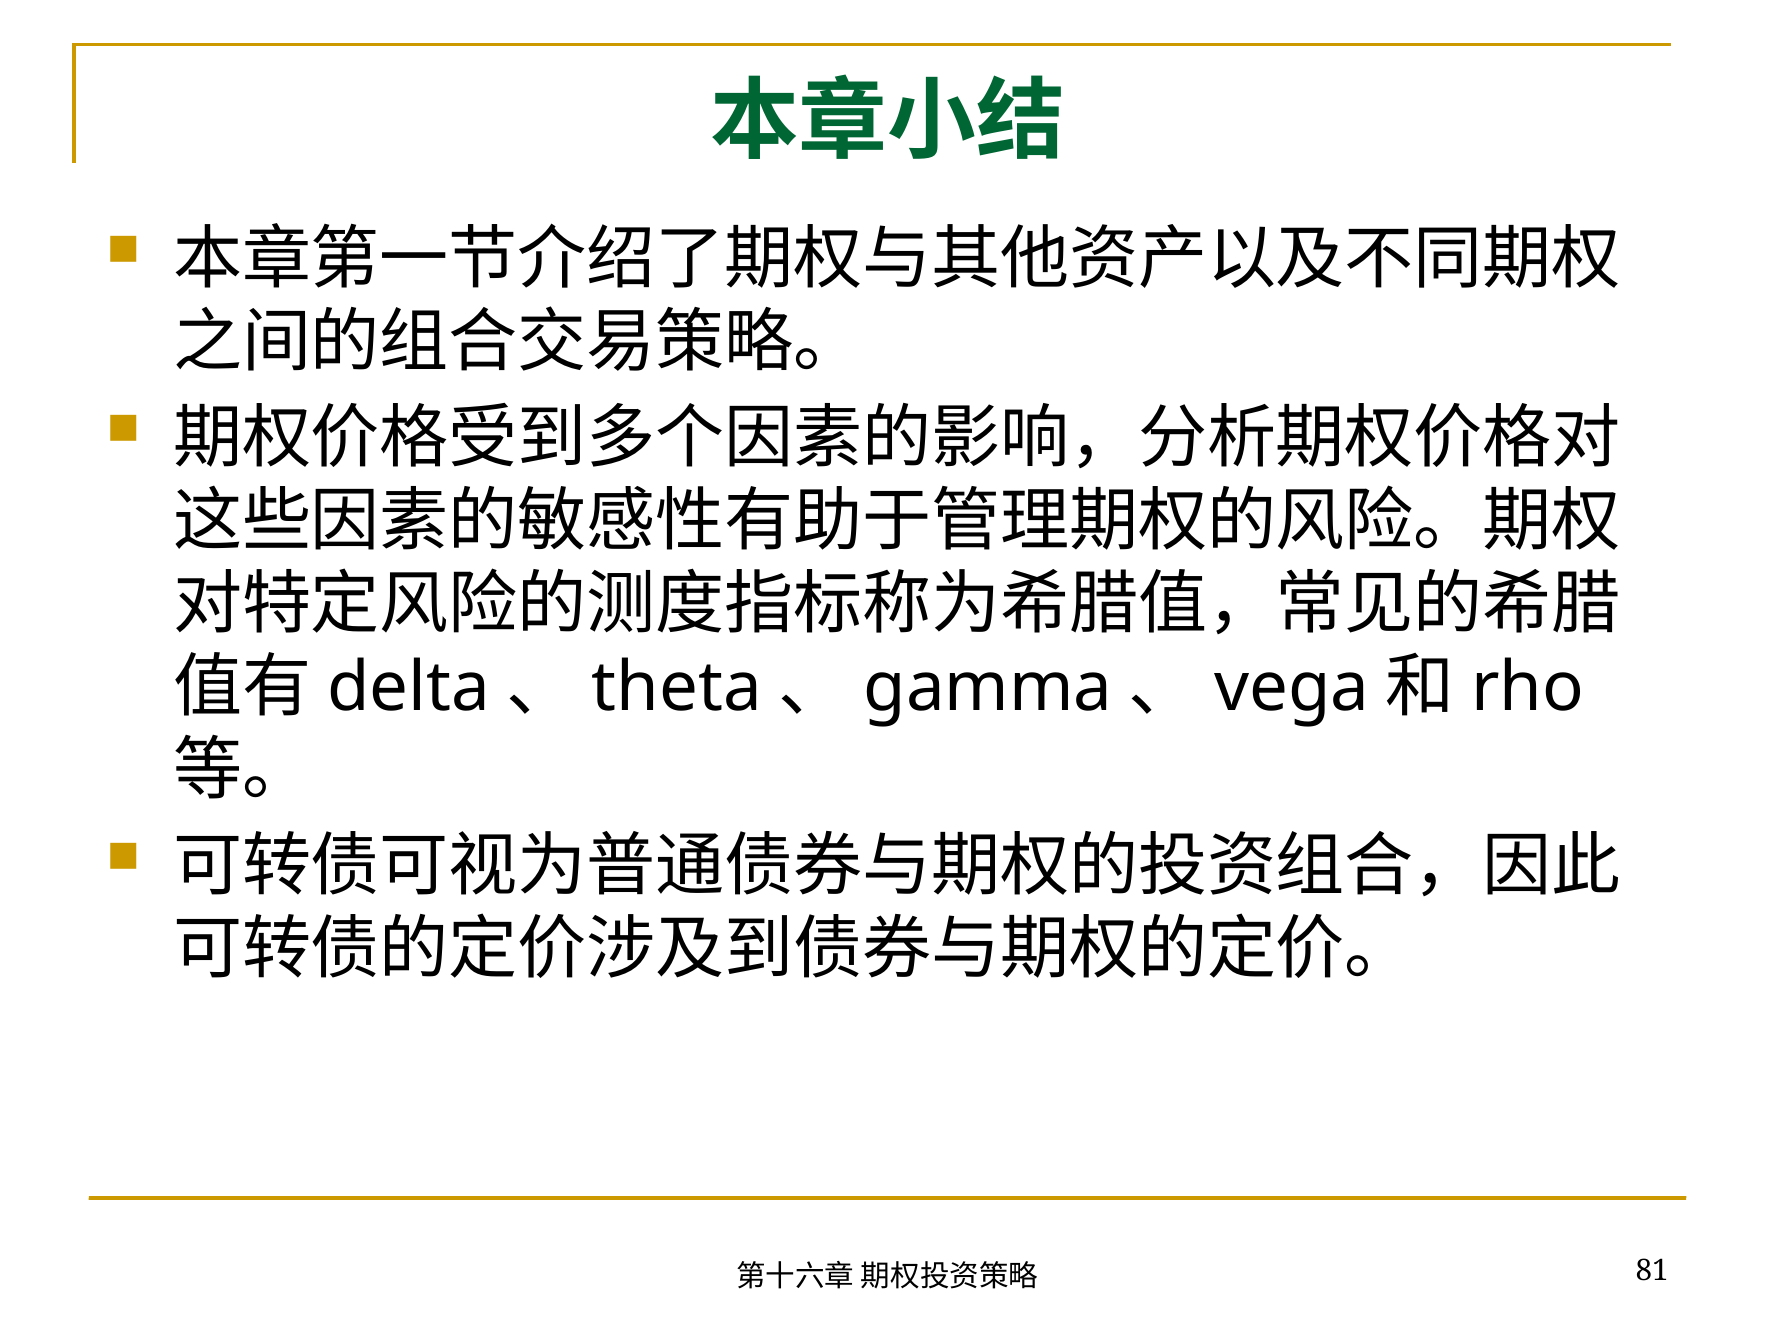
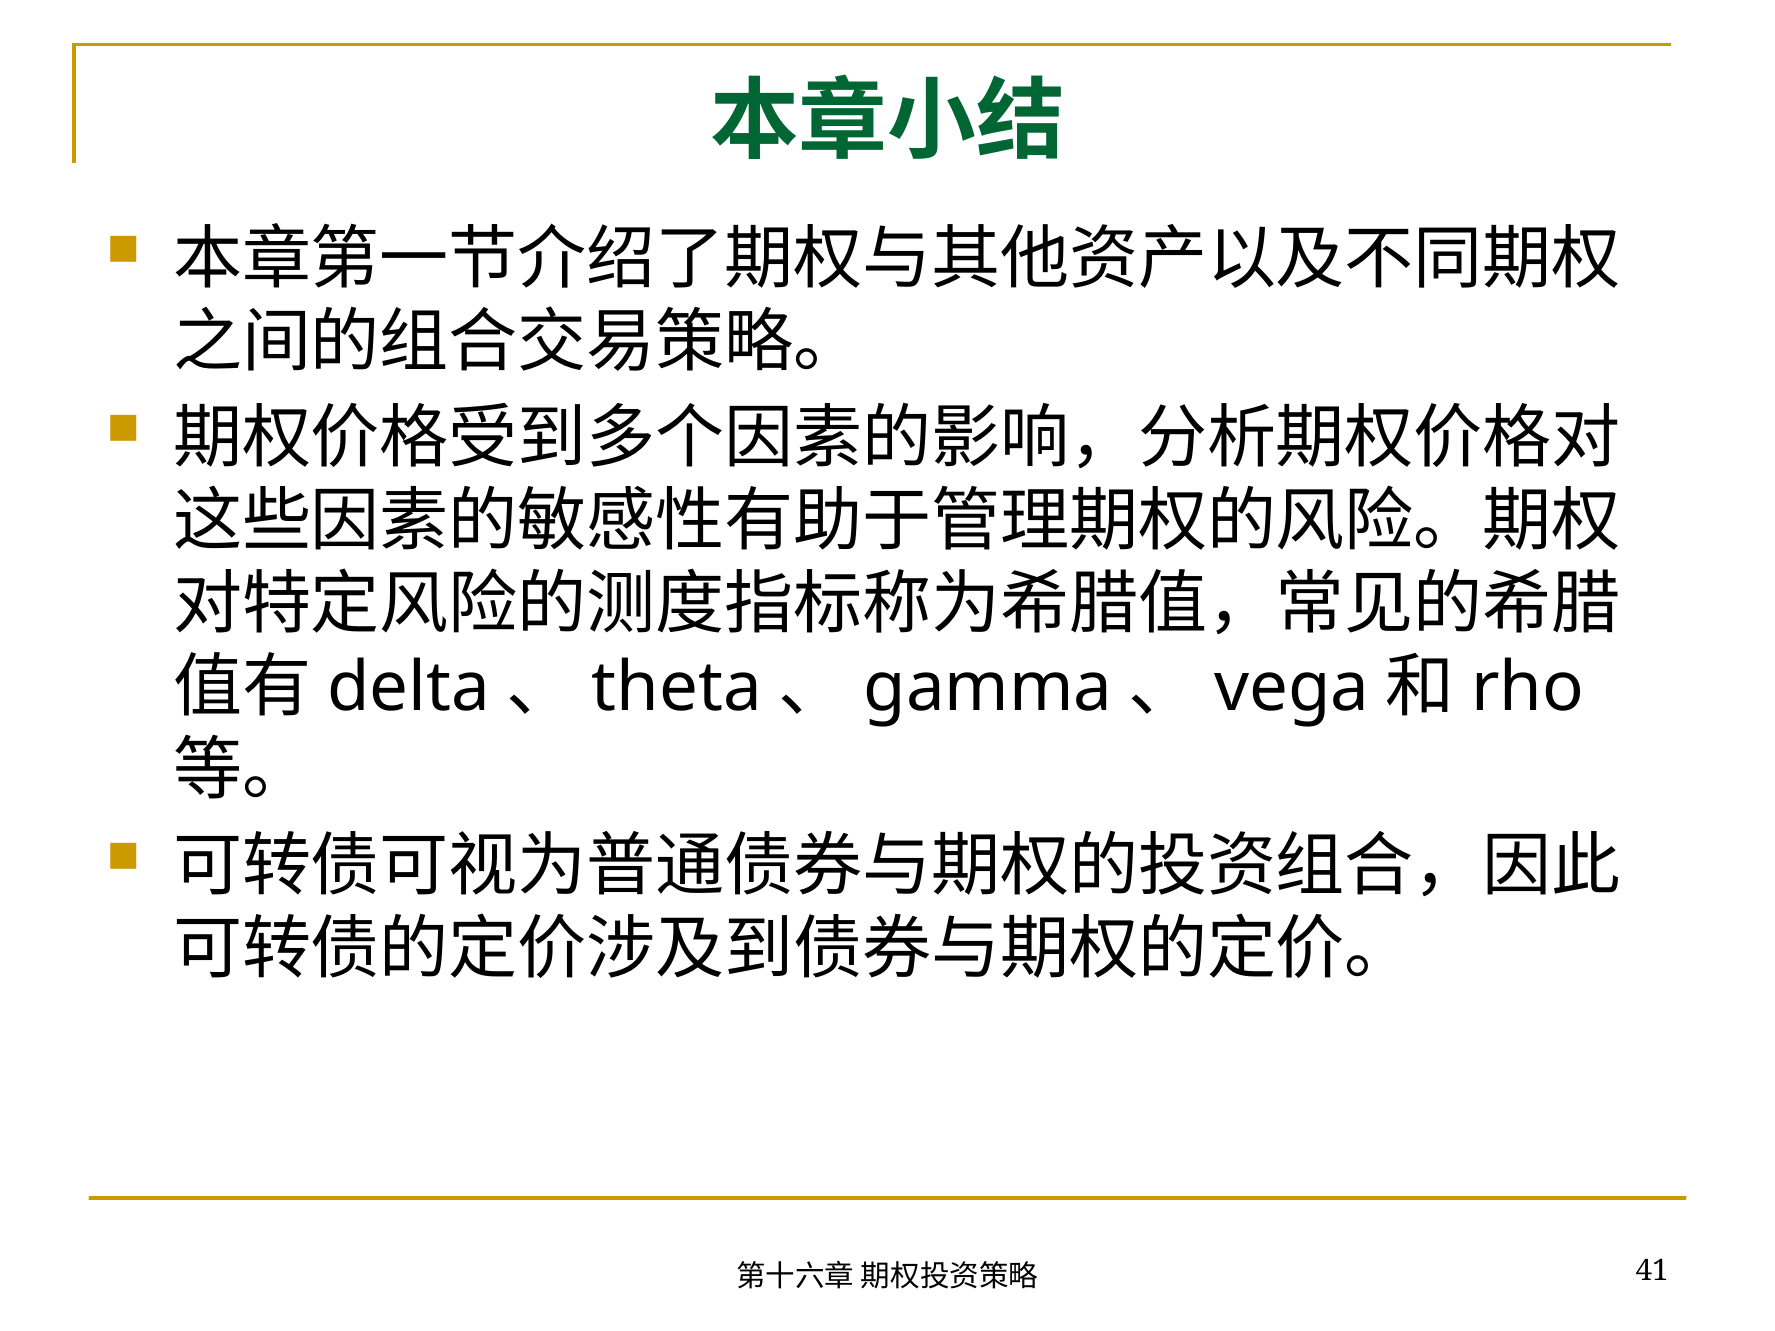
81: 81 -> 41 (1652, 1271)
